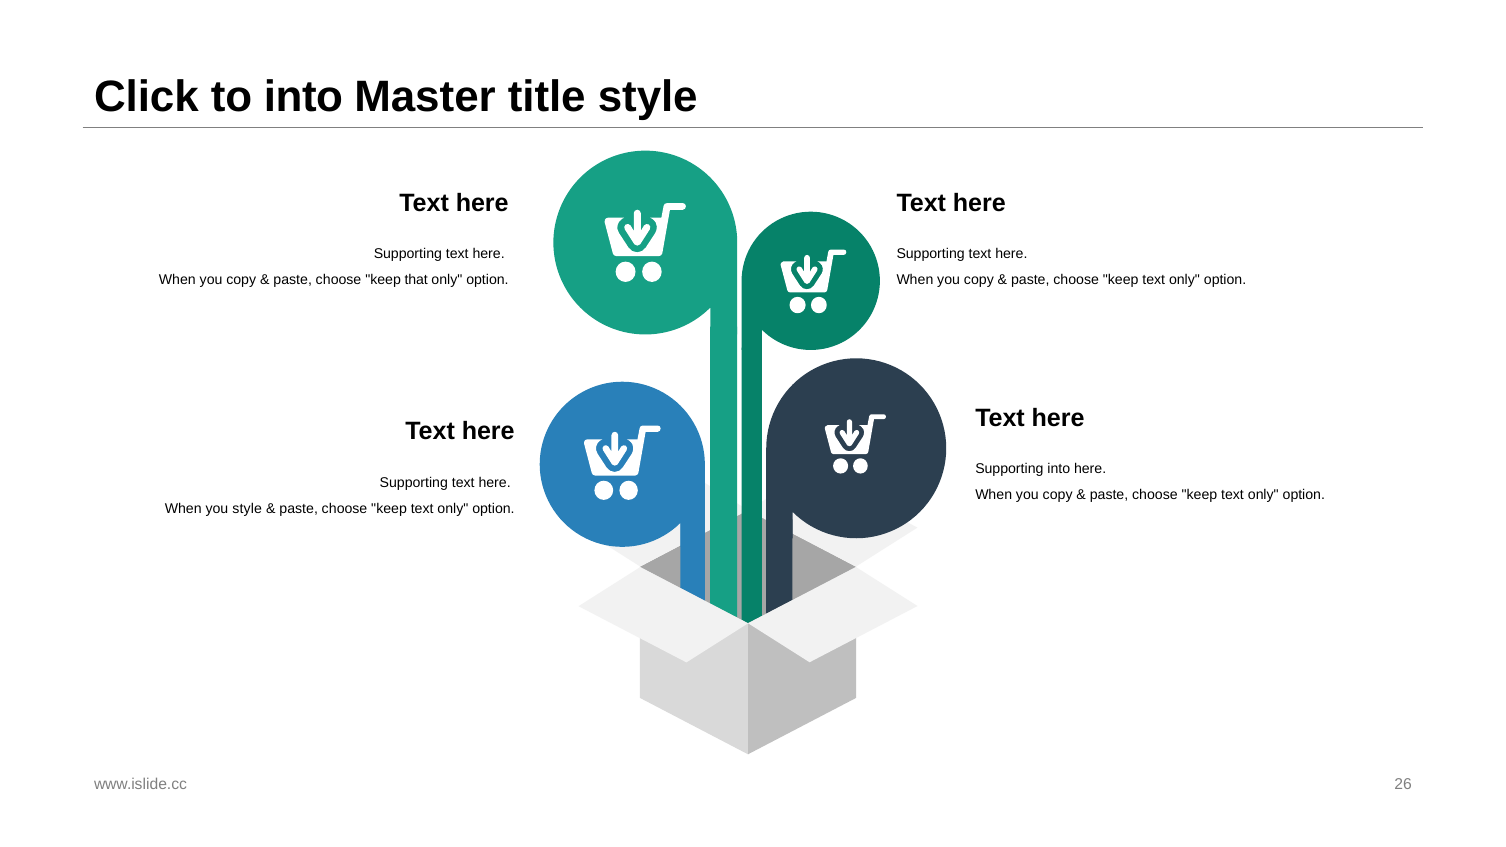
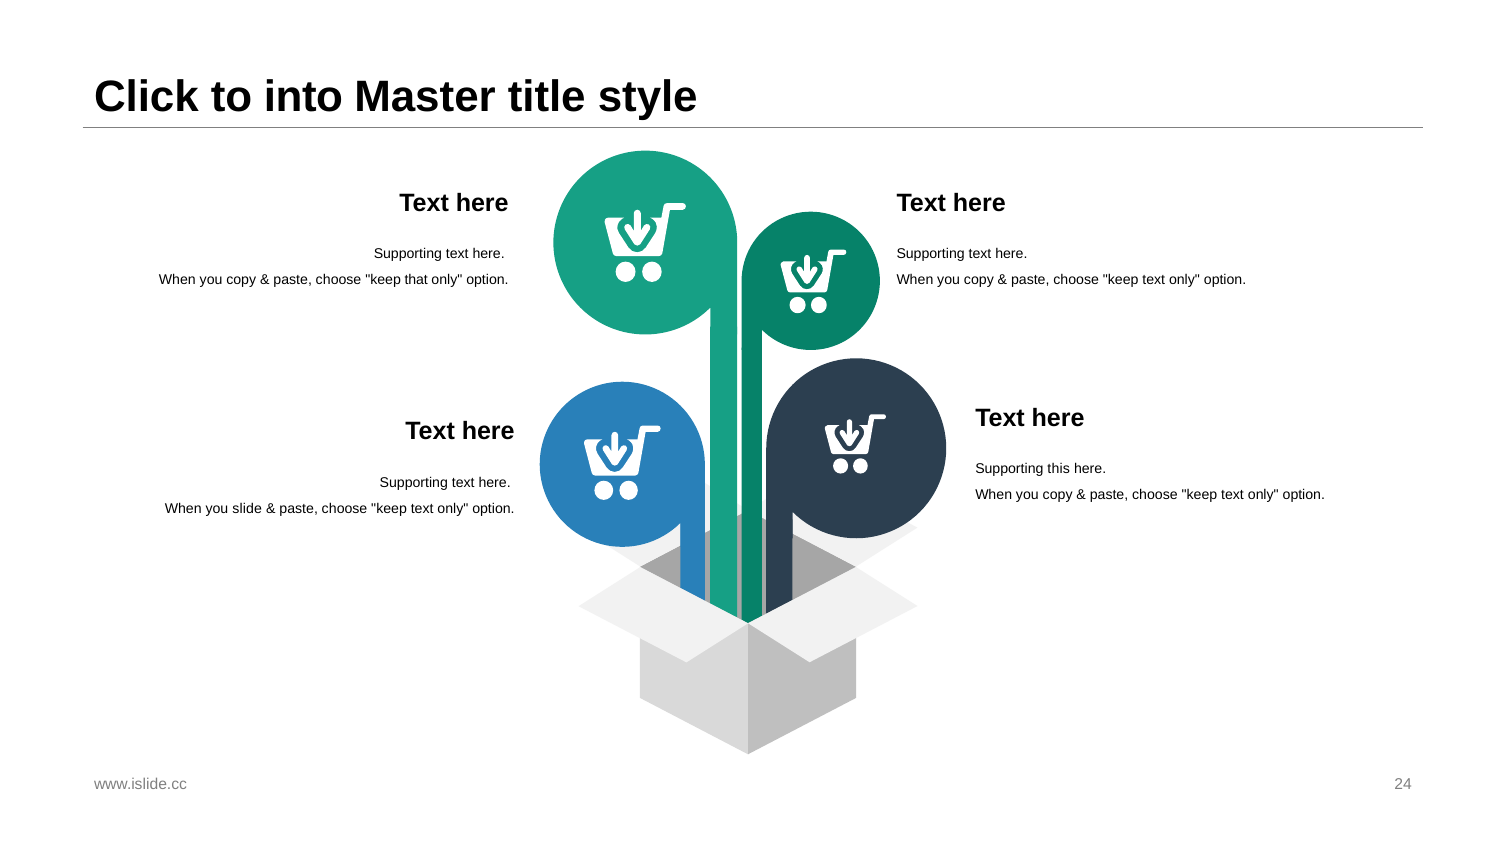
Supporting into: into -> this (1059, 469)
you style: style -> slide (247, 508)
26: 26 -> 24 (1403, 785)
